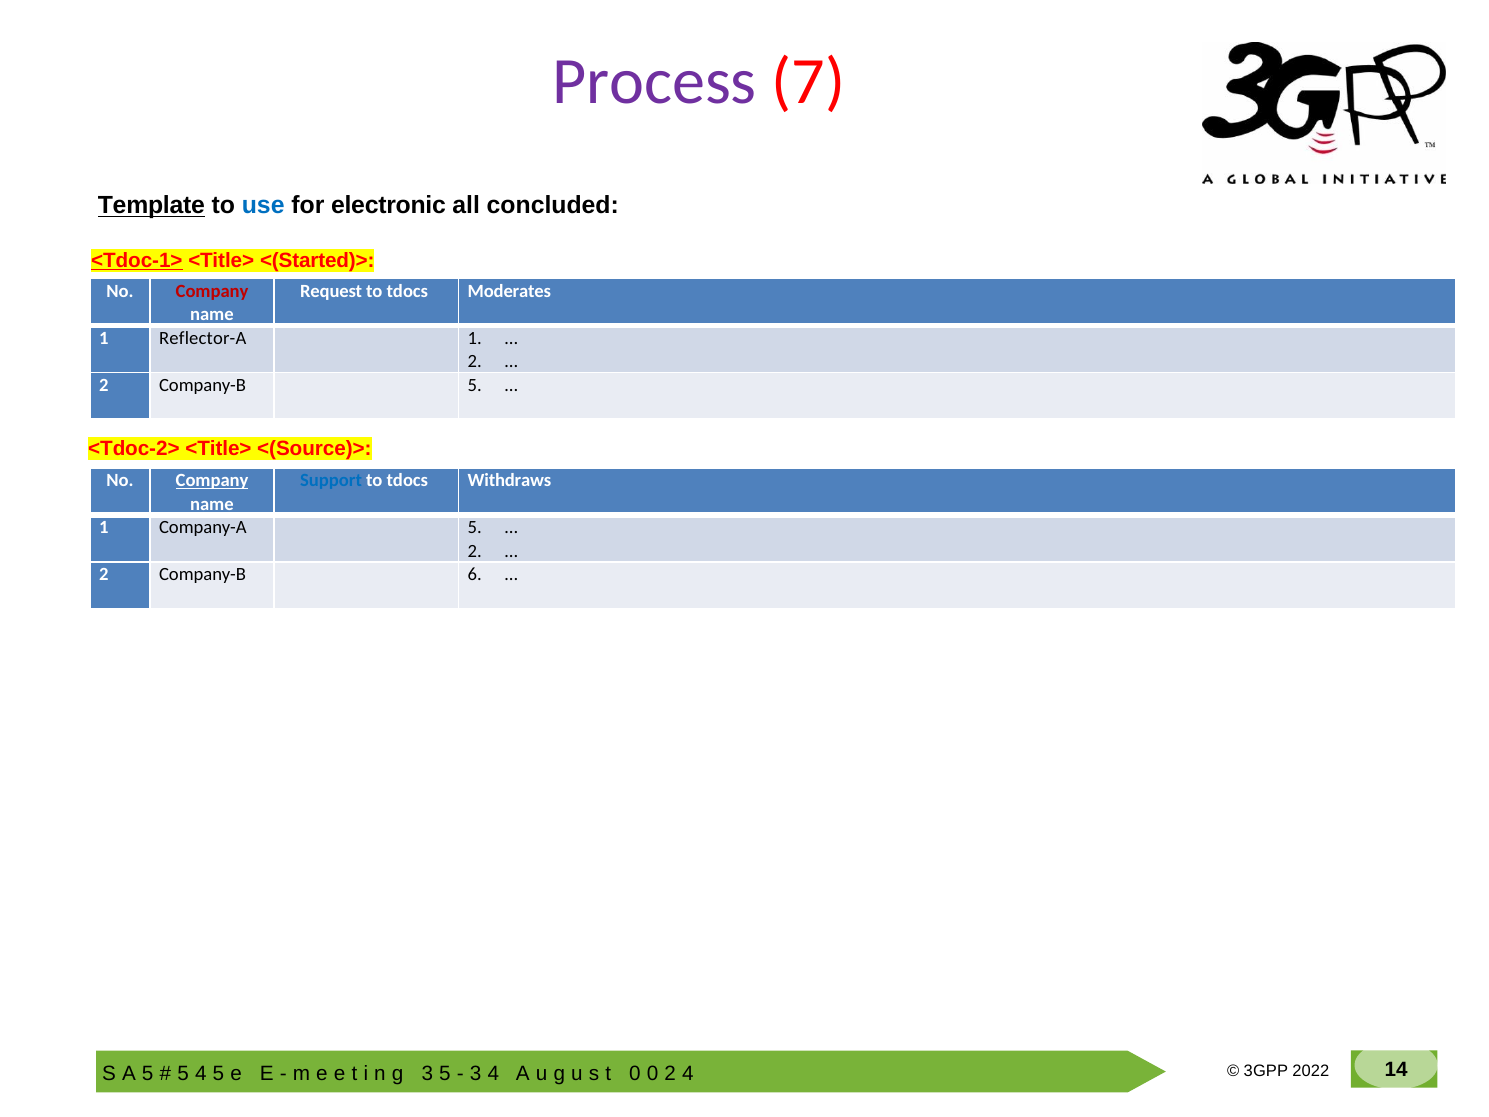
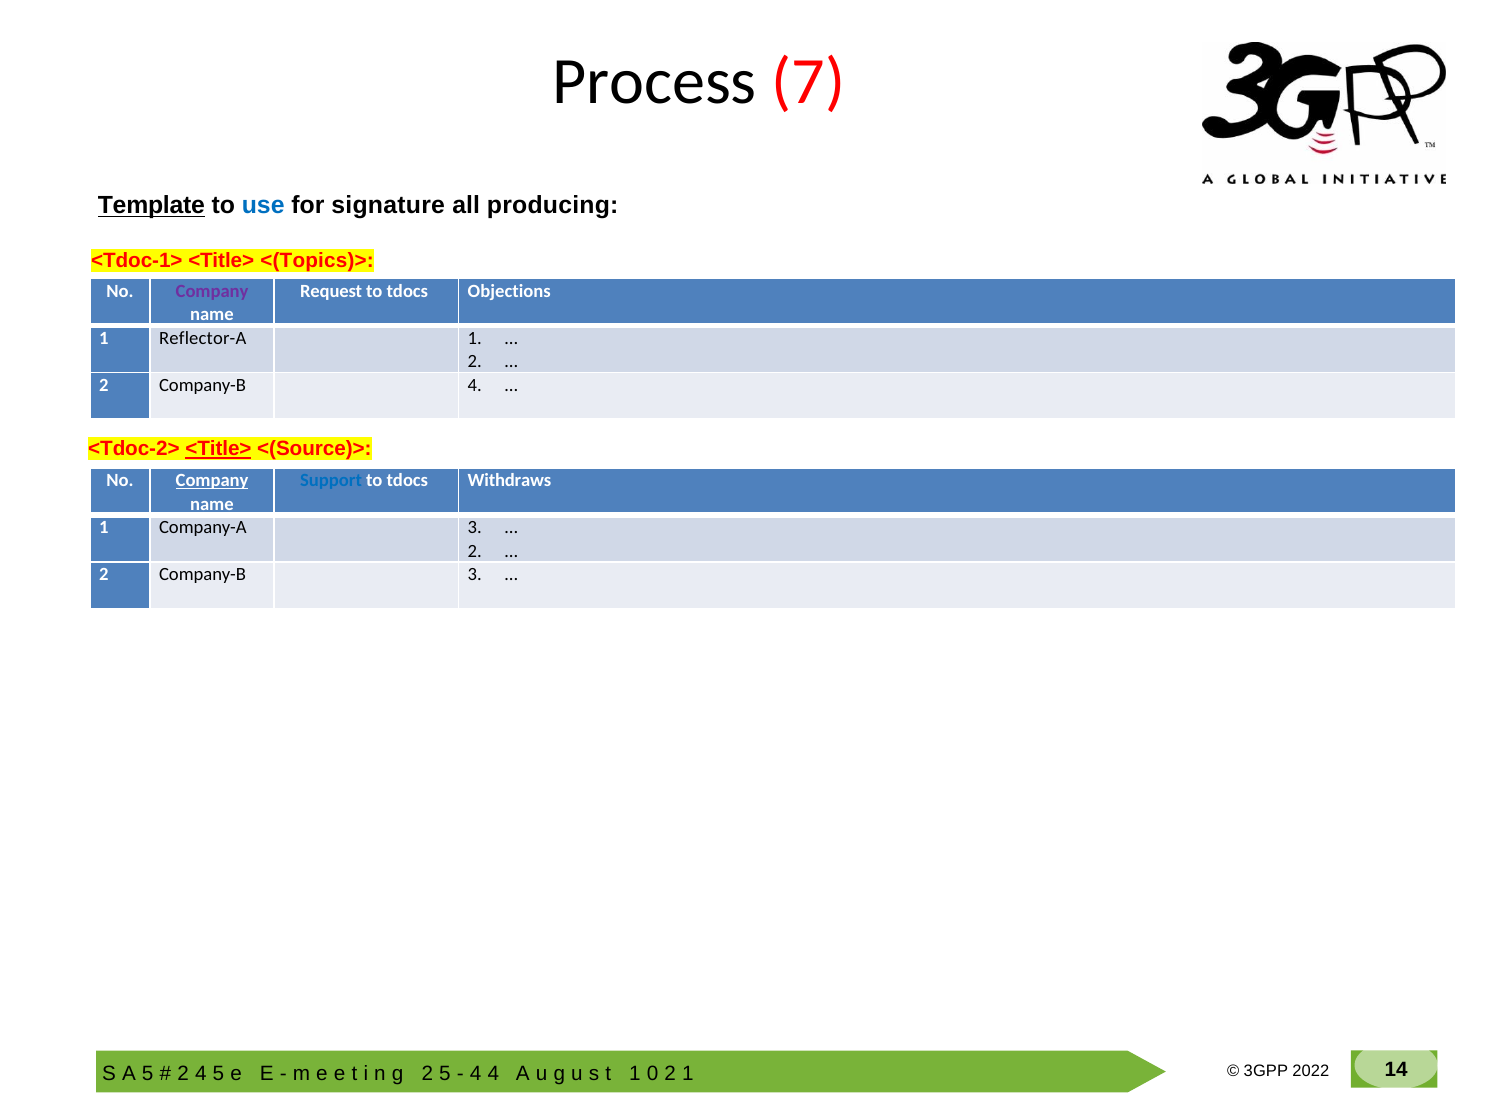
Process colour: purple -> black (655, 82)
electronic: electronic -> signature (388, 206)
concluded: concluded -> producing (553, 206)
<Tdoc-1> underline: present -> none (137, 261)
<(Started)>: <(Started)> -> <(Topics)> (317, 261)
Company colour: red -> purple (212, 291)
Moderates: Moderates -> Objections (509, 291)
Company-B 5: 5 -> 4 (475, 385)
<Title> underline: none -> present (218, 449)
Company-A 5: 5 -> 3 (475, 527)
Company-B 6: 6 -> 3 (475, 574)
5: 5 -> 2 (183, 1074)
3: 3 -> 2 (427, 1074)
3: 3 -> 4 (476, 1074)
0: 0 -> 1 (635, 1074)
2 4: 4 -> 1 (688, 1074)
